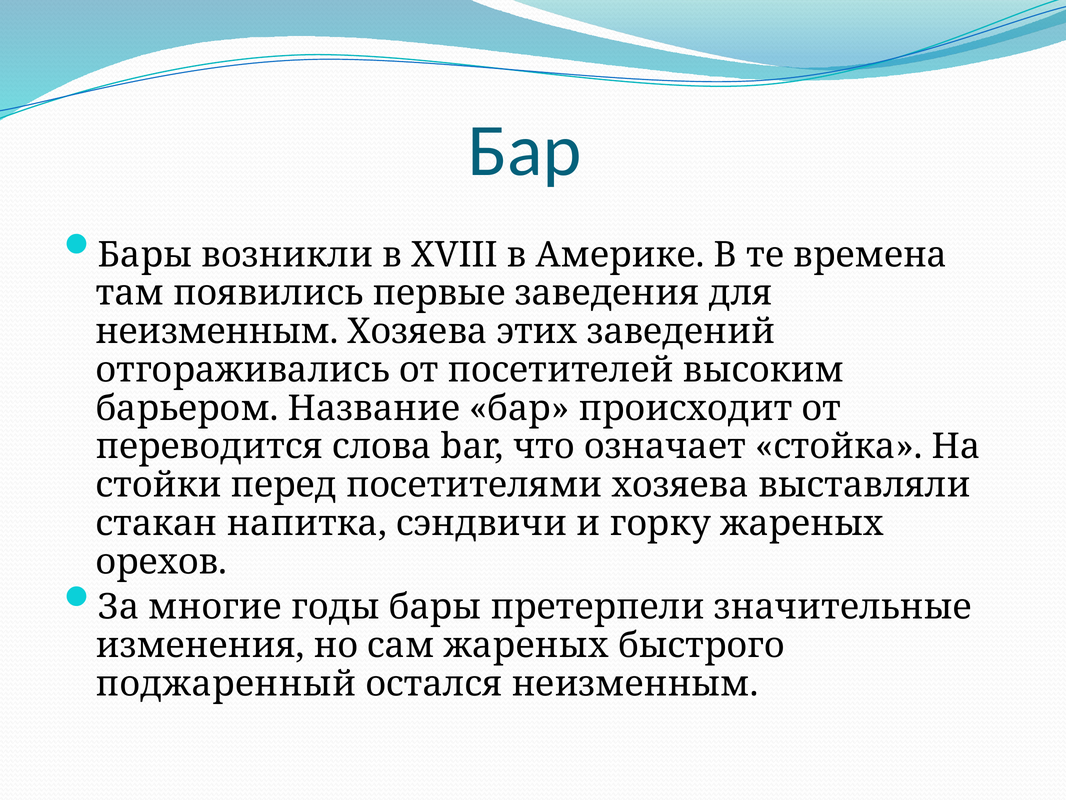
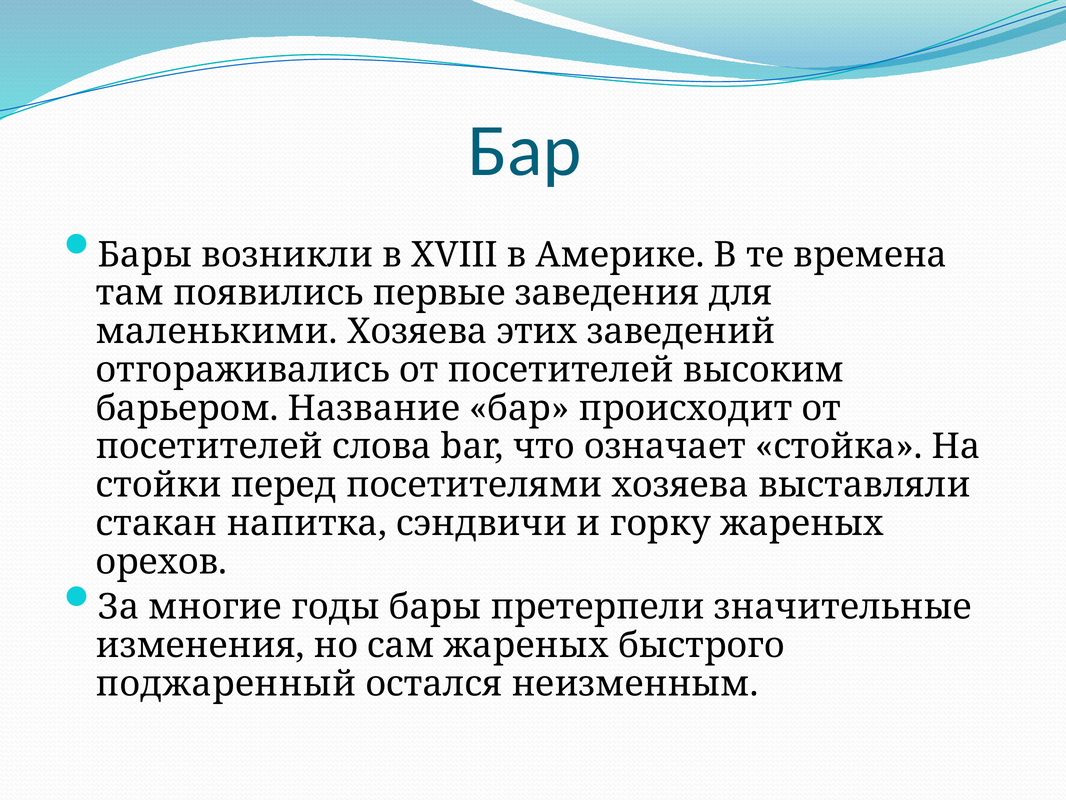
неизменным: неизменным -> маленькими (217, 331)
переводится: переводится -> посетителей (209, 446)
